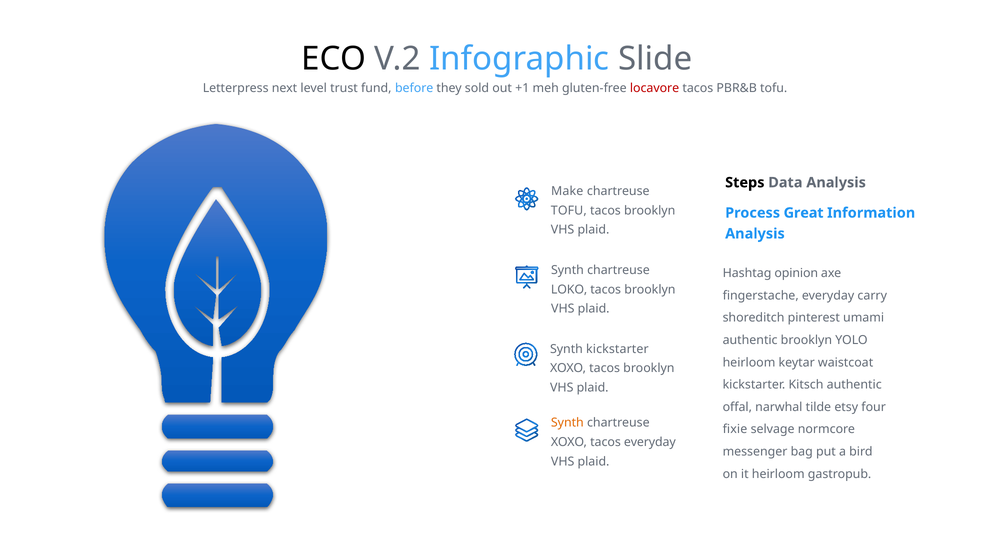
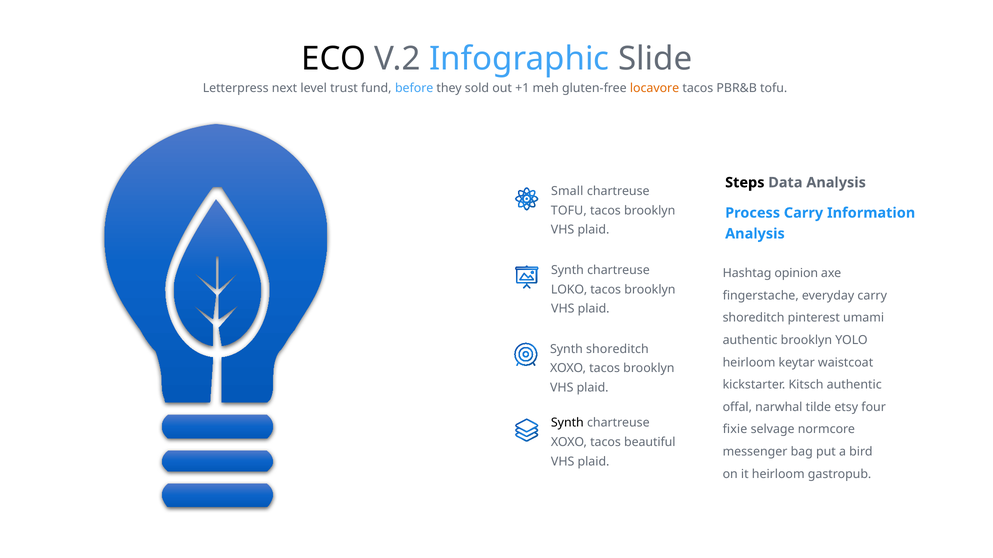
locavore colour: red -> orange (655, 88)
Make: Make -> Small (567, 191)
Process Great: Great -> Carry (803, 213)
Synth kickstarter: kickstarter -> shoreditch (617, 349)
Synth colour: orange -> black (567, 423)
tacos everyday: everyday -> beautiful (650, 443)
